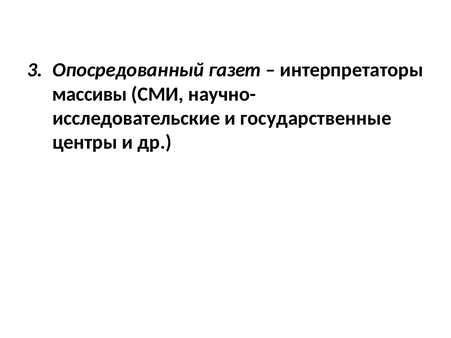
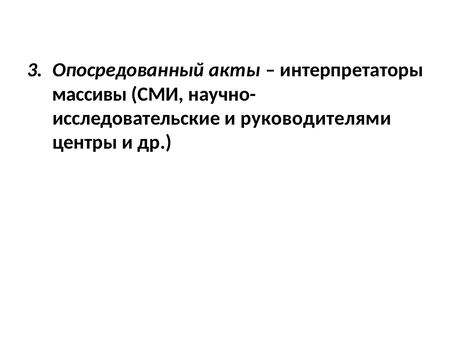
газет: газет -> акты (235, 70)
государственные: государственные -> руководителями (316, 118)
